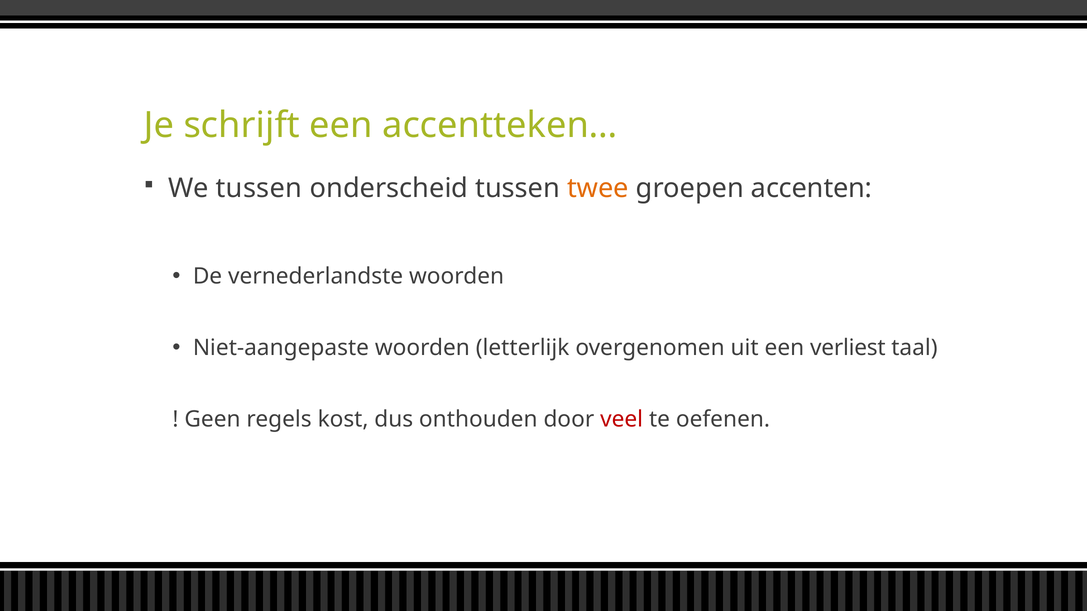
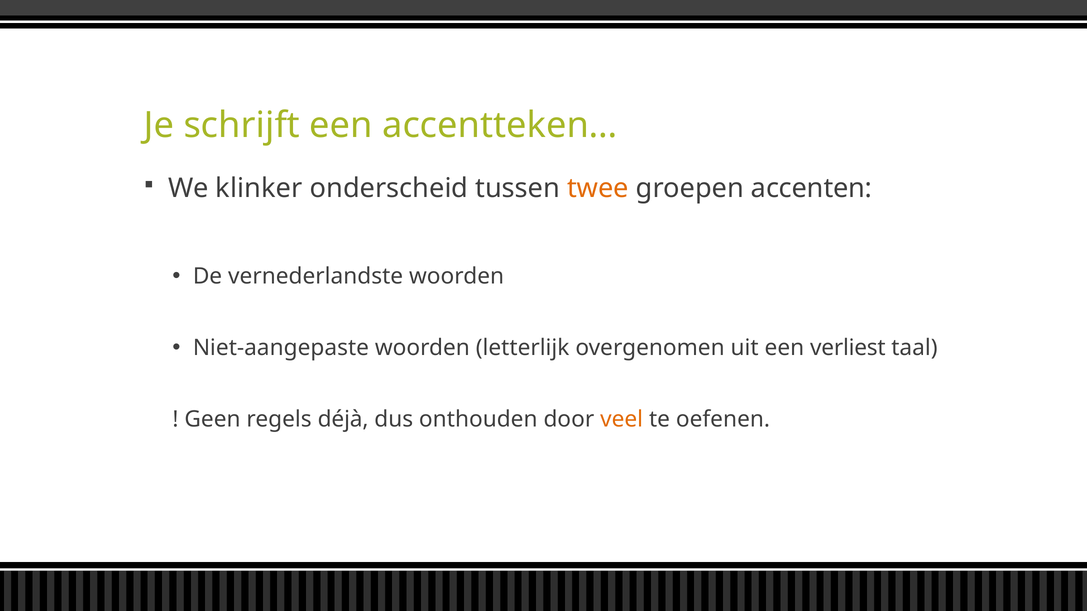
We tussen: tussen -> klinker (259, 189)
kost: kost -> déjà (343, 420)
veel colour: red -> orange (622, 420)
